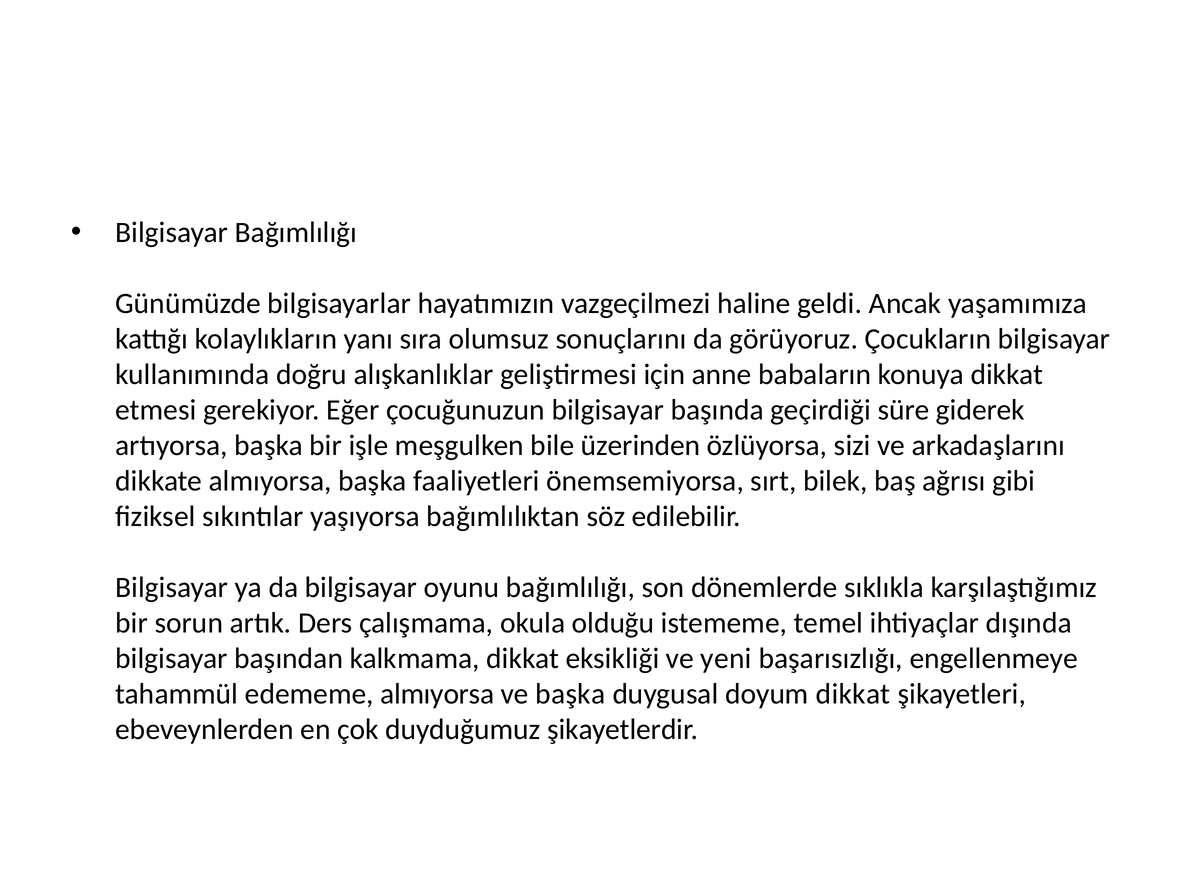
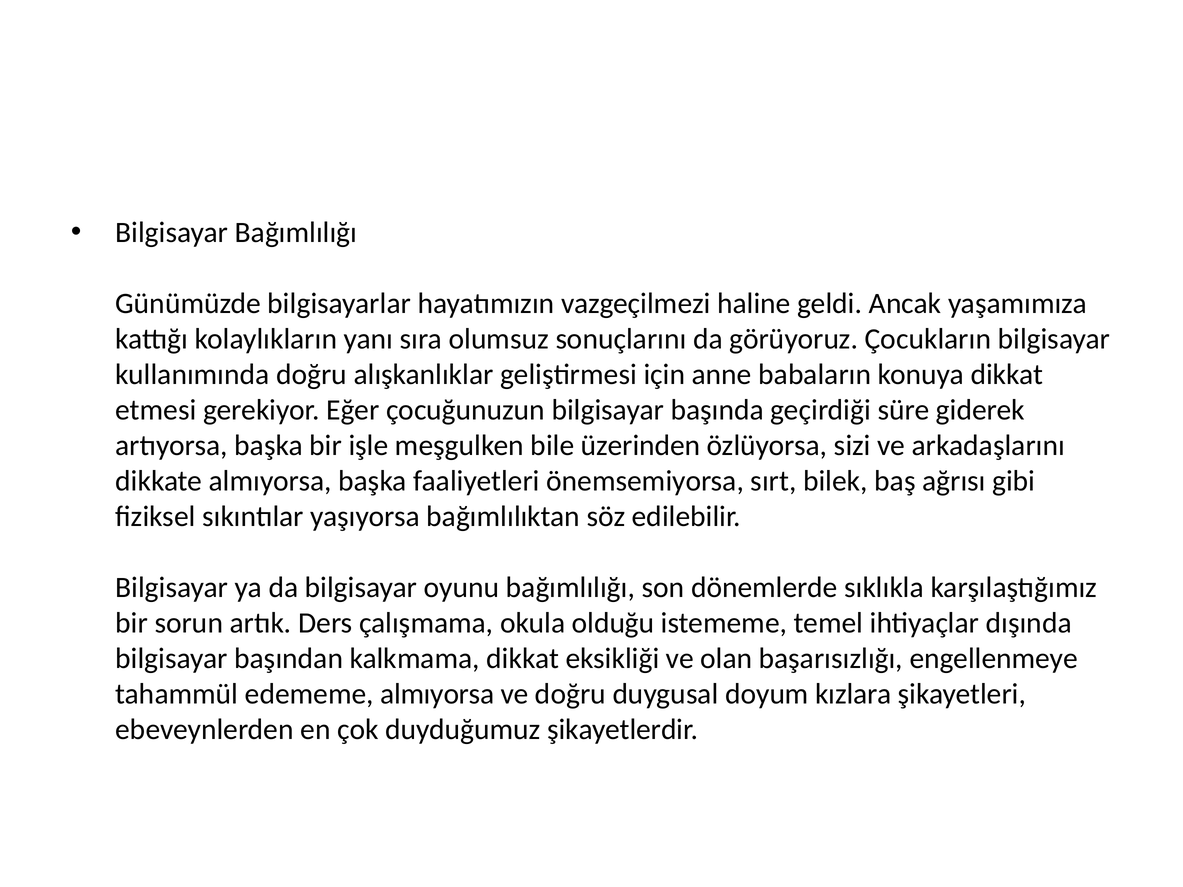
yeni: yeni -> olan (726, 659)
ve başka: başka -> doğru (570, 694)
doyum dikkat: dikkat -> kızlara (853, 694)
